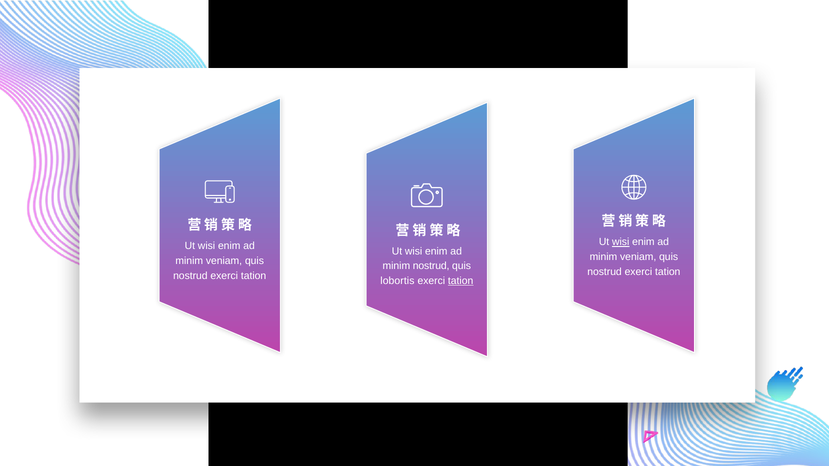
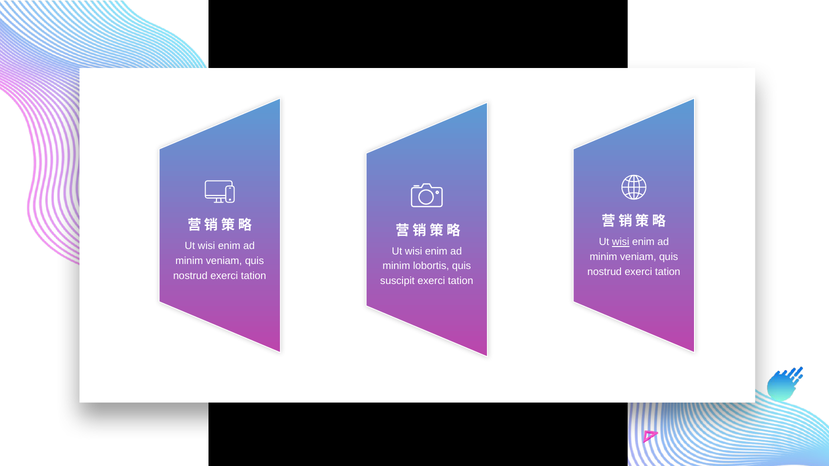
minim nostrud: nostrud -> lobortis (431, 266)
lobortis: lobortis -> suscipit (397, 281)
tation underline: present -> none (461, 281)
